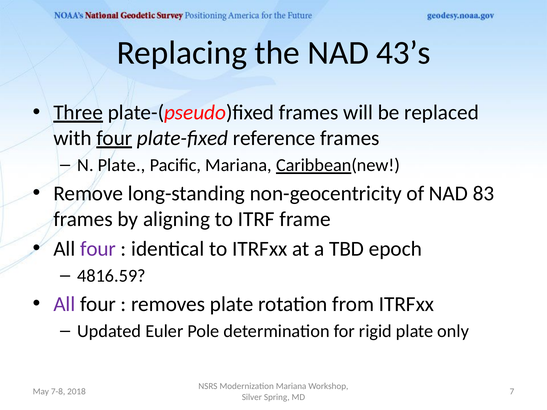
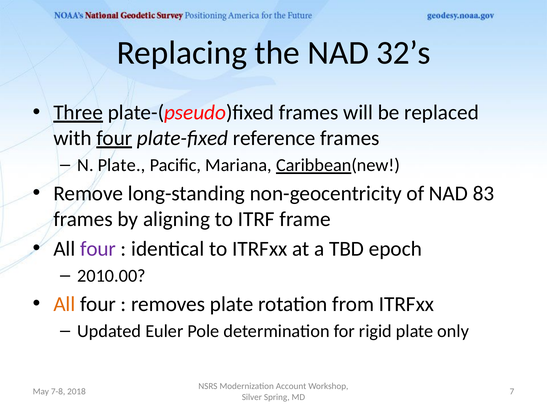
43’s: 43’s -> 32’s (403, 53)
4816.59: 4816.59 -> 2010.00 (111, 276)
All colour: purple -> orange (64, 304)
Modernization Mariana: Mariana -> Account (291, 386)
